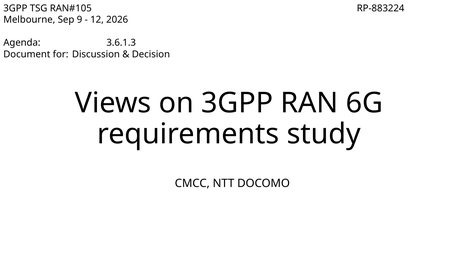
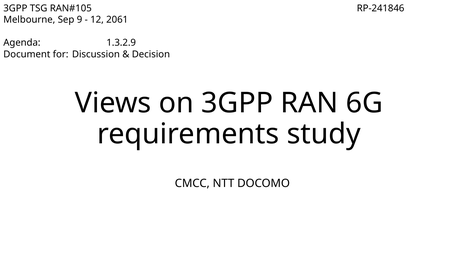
RP-883224: RP-883224 -> RP-241846 (381, 8)
2026: 2026 -> 2061 (117, 20)
3.6.1.3: 3.6.1.3 -> 1.3.2.9 (121, 43)
